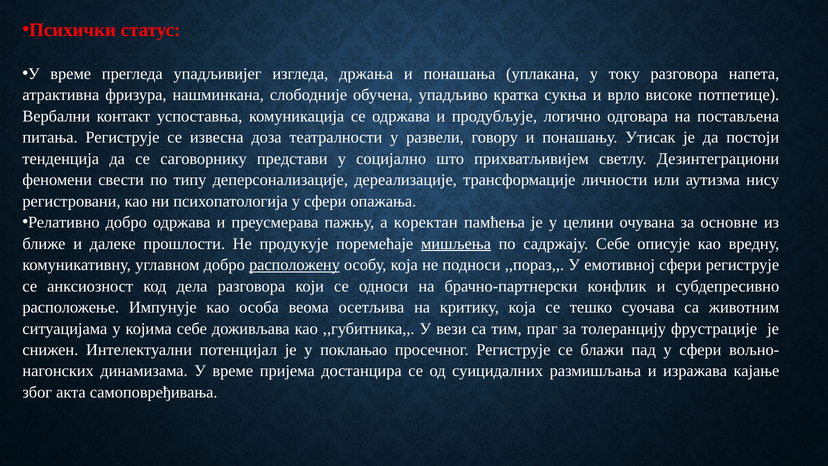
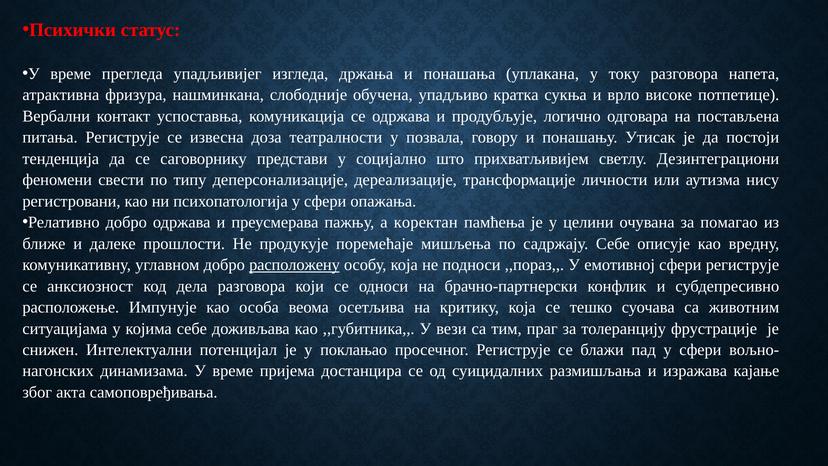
развели: развели -> позвала (435, 137)
основне: основне -> помагао (729, 222)
мишљења underline: present -> none (456, 244)
